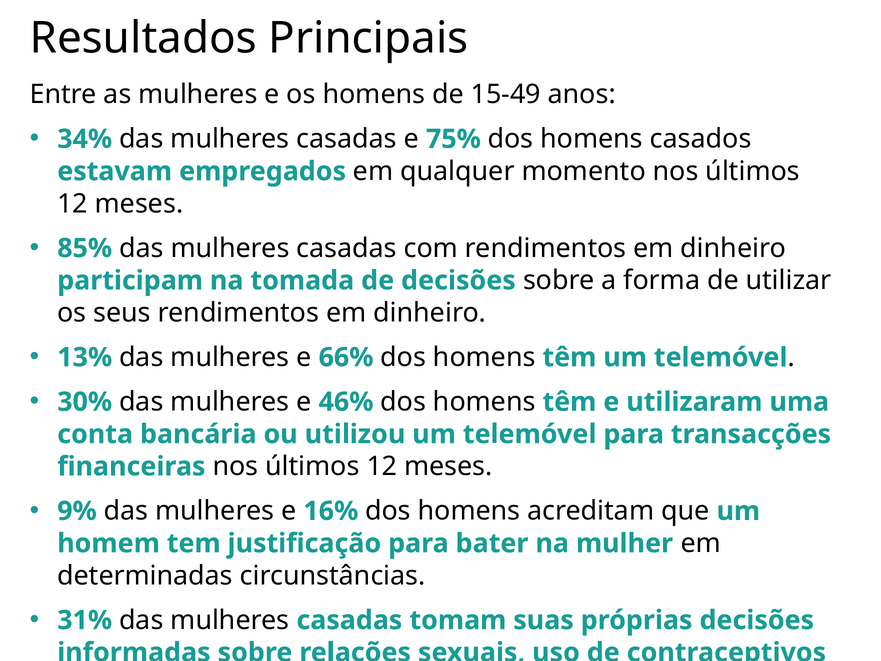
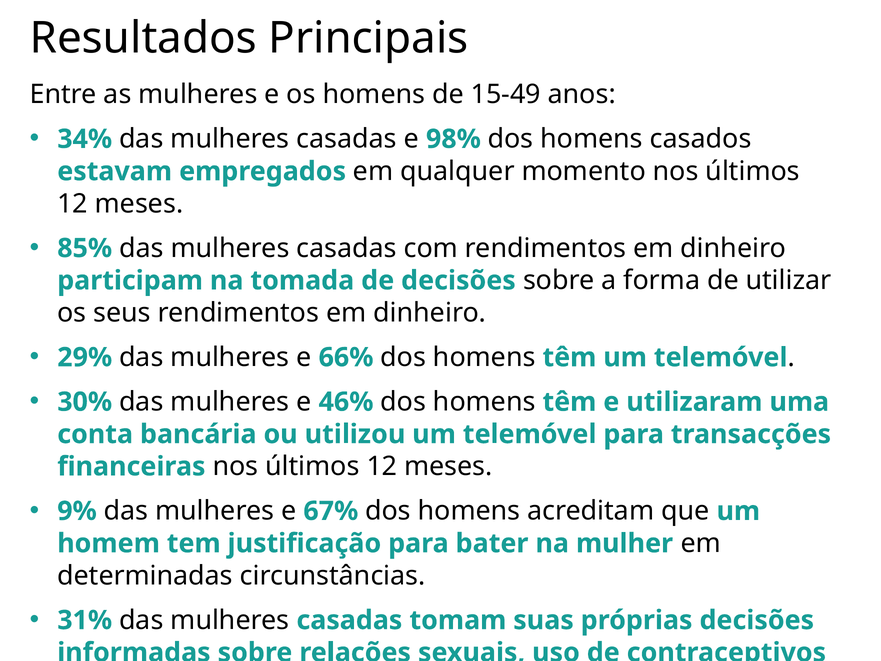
75%: 75% -> 98% (453, 139)
13%: 13% -> 29% (85, 357)
16%: 16% -> 67% (331, 511)
